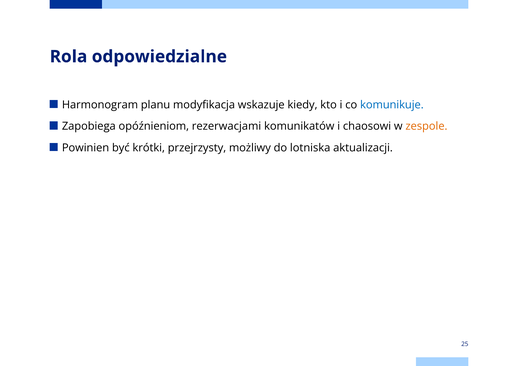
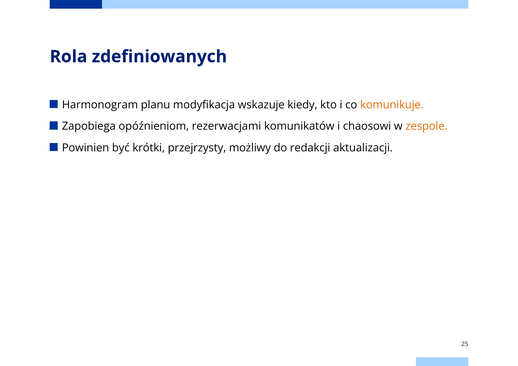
odpowiedzialne: odpowiedzialne -> zdefiniowanych (159, 57)
komunikuje colour: blue -> orange (392, 105)
lotniska: lotniska -> redakcji (310, 148)
